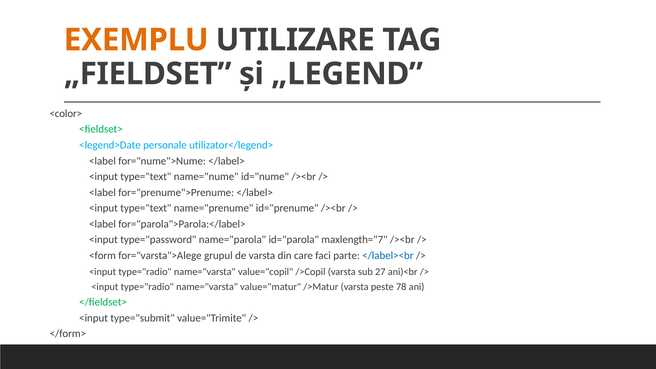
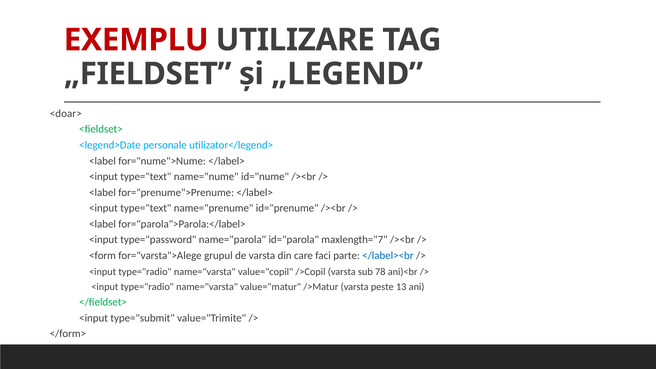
EXEMPLU colour: orange -> red (136, 40)
<color>: <color> -> <doar> (66, 114)
27: 27 -> 78 (380, 272)
78: 78 -> 13 (401, 287)
